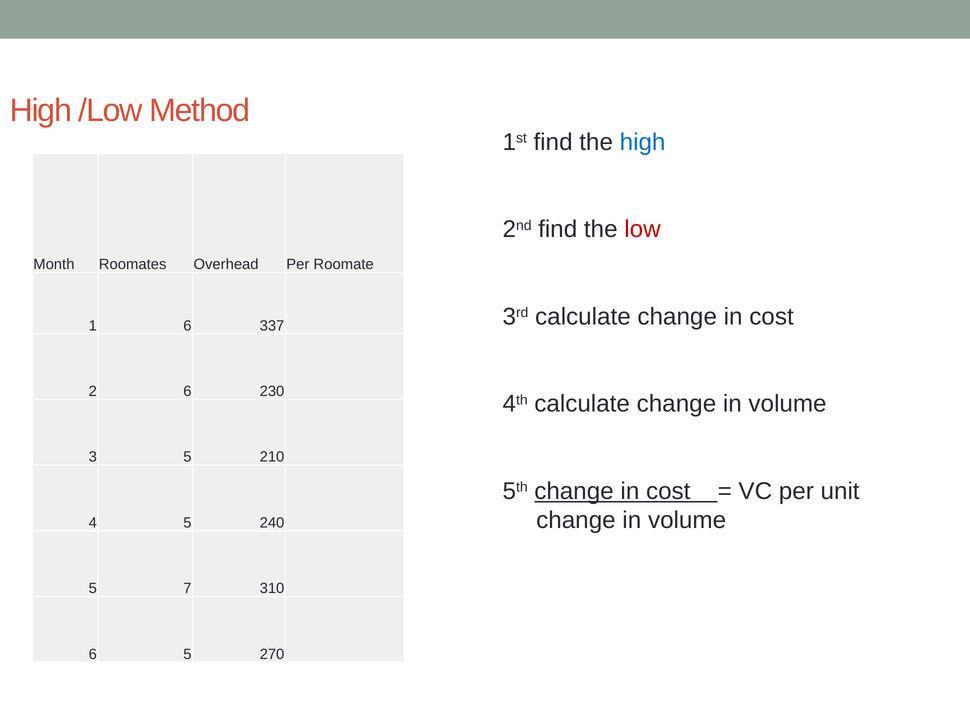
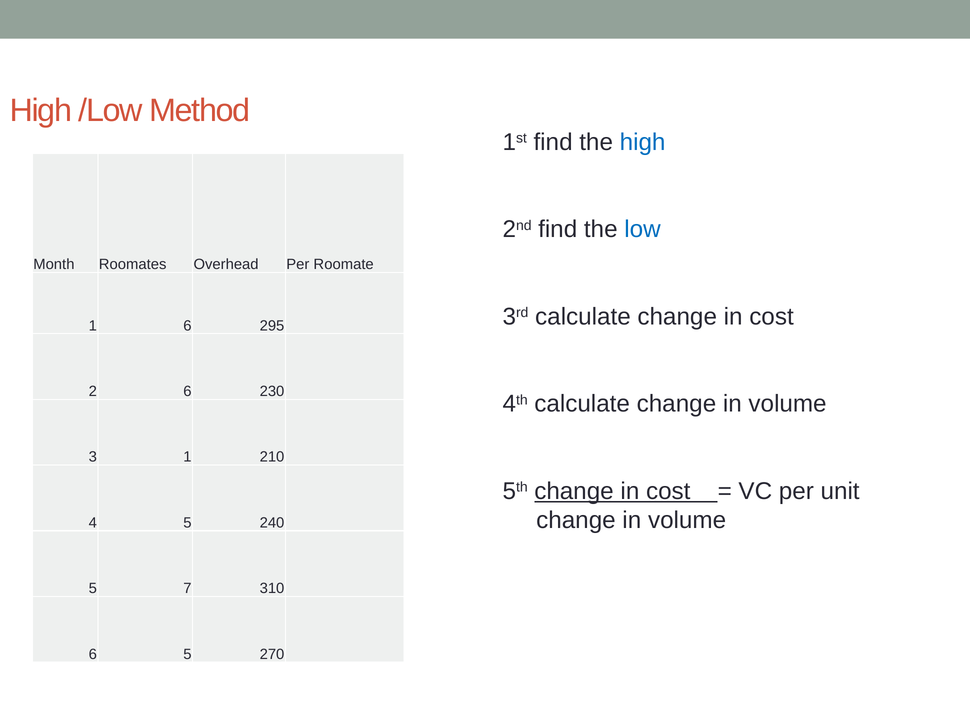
low colour: red -> blue (643, 230)
337: 337 -> 295 (272, 326)
3 5: 5 -> 1 (187, 457)
